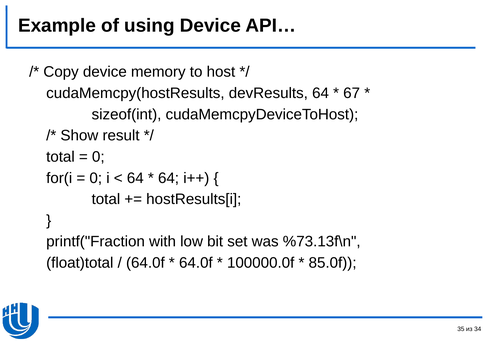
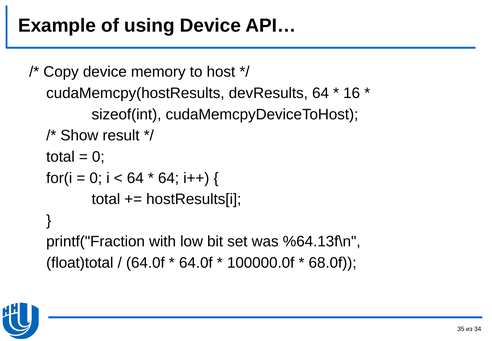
67: 67 -> 16 (352, 93)
%73.13f\n: %73.13f\n -> %64.13f\n (322, 241)
85.0f: 85.0f -> 68.0f (333, 263)
